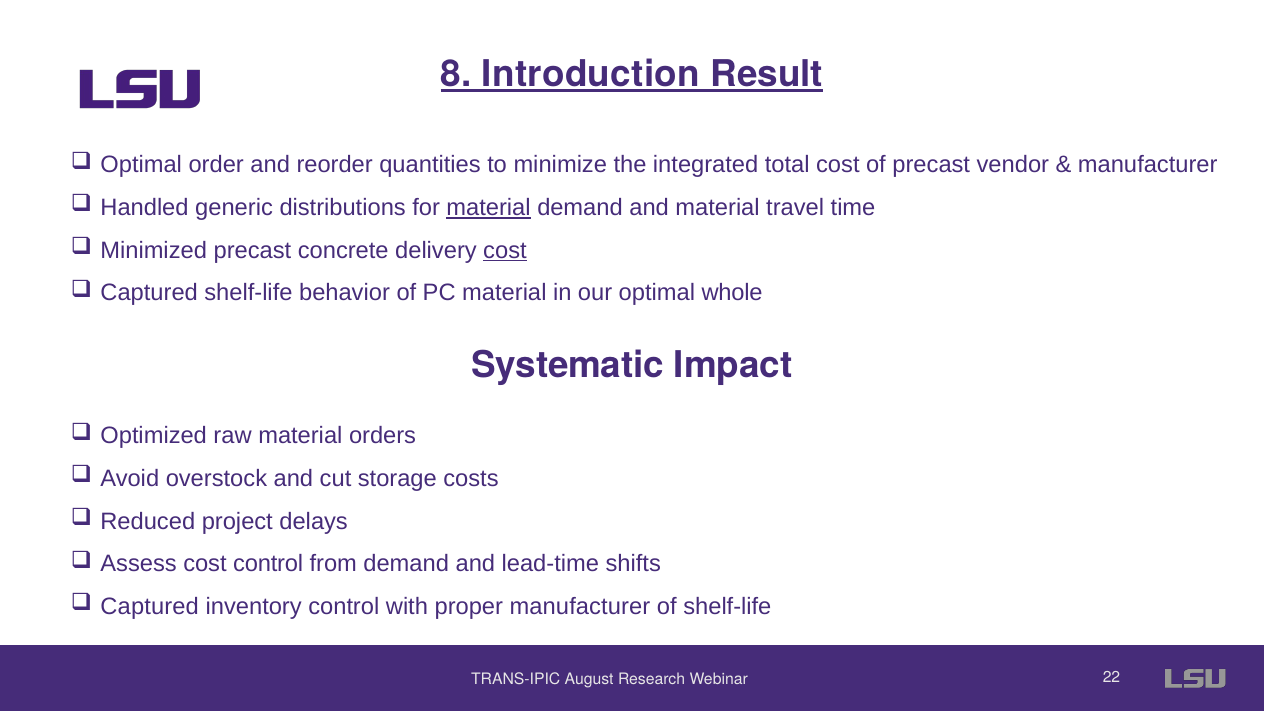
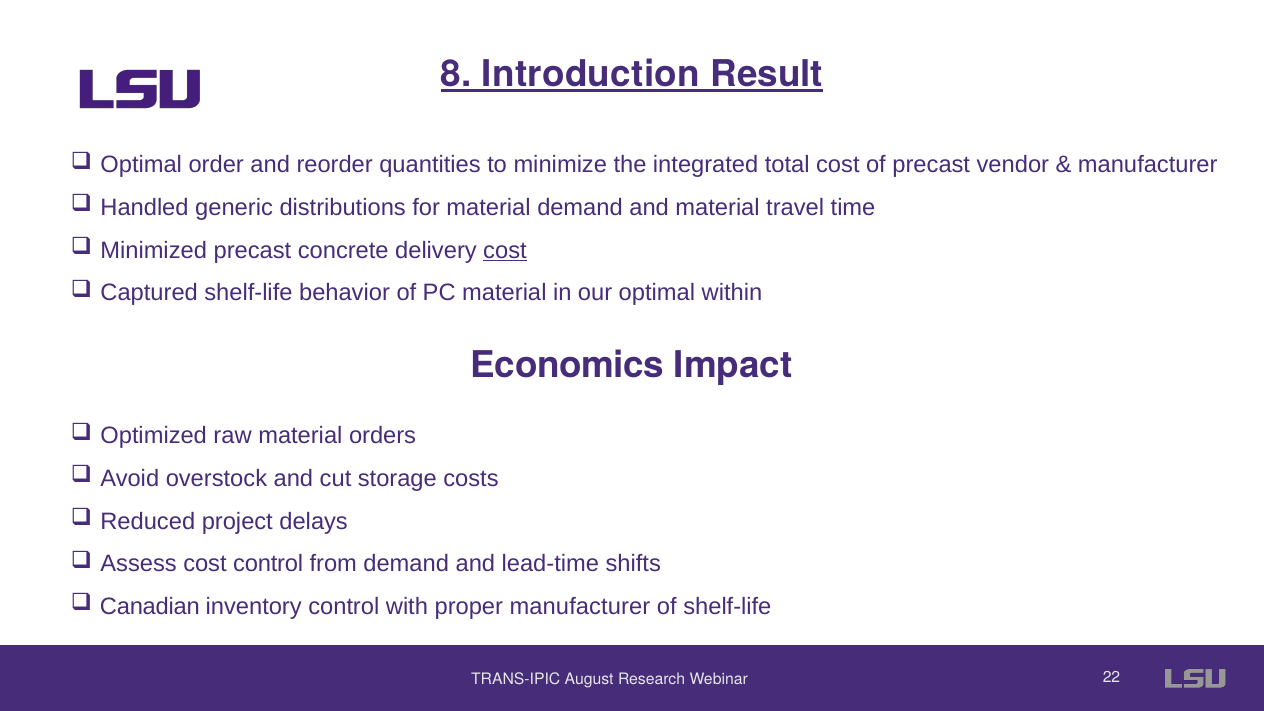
material underline: present -> none (489, 208)
whole: whole -> within (732, 293)
Systematic: Systematic -> Economics (568, 366)
Captured: Captured -> Canadian (150, 607)
